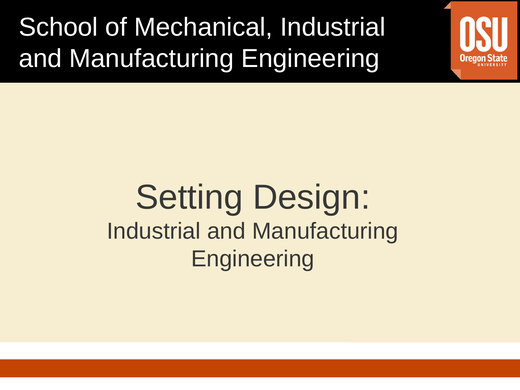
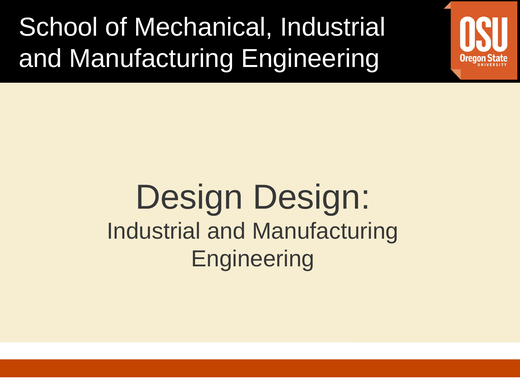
Setting: Setting -> Design (189, 197)
